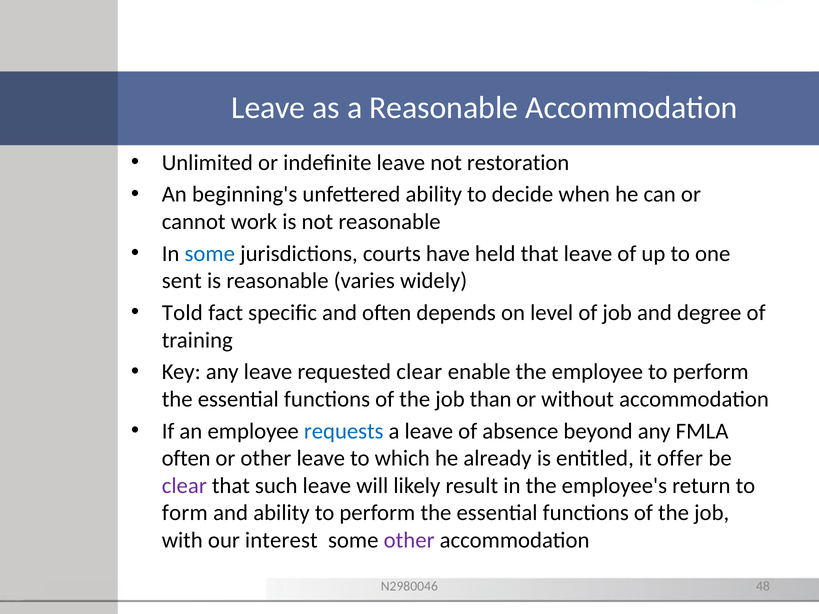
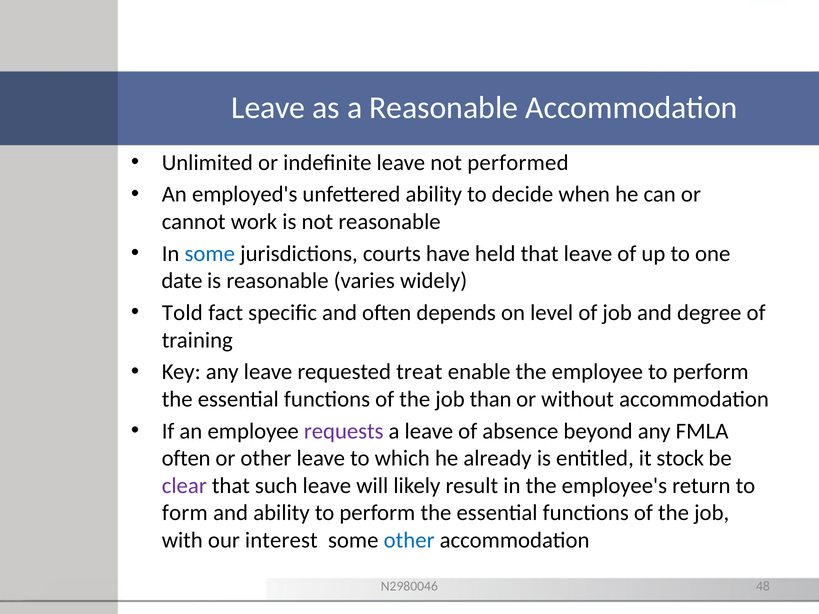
restoration: restoration -> performed (518, 163)
beginning's: beginning's -> employed's (245, 195)
sent: sent -> date (182, 281)
requested clear: clear -> treat (419, 372)
requests colour: blue -> purple (344, 431)
offer: offer -> stock (680, 459)
other colour: purple -> blue (409, 540)
